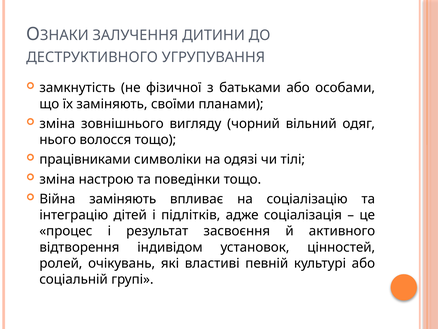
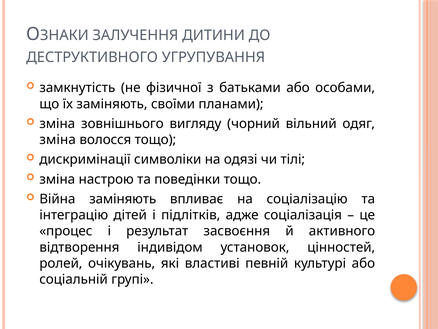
нього: нього -> зміна (58, 140)
працівниками: працівниками -> дискримінації (85, 159)
